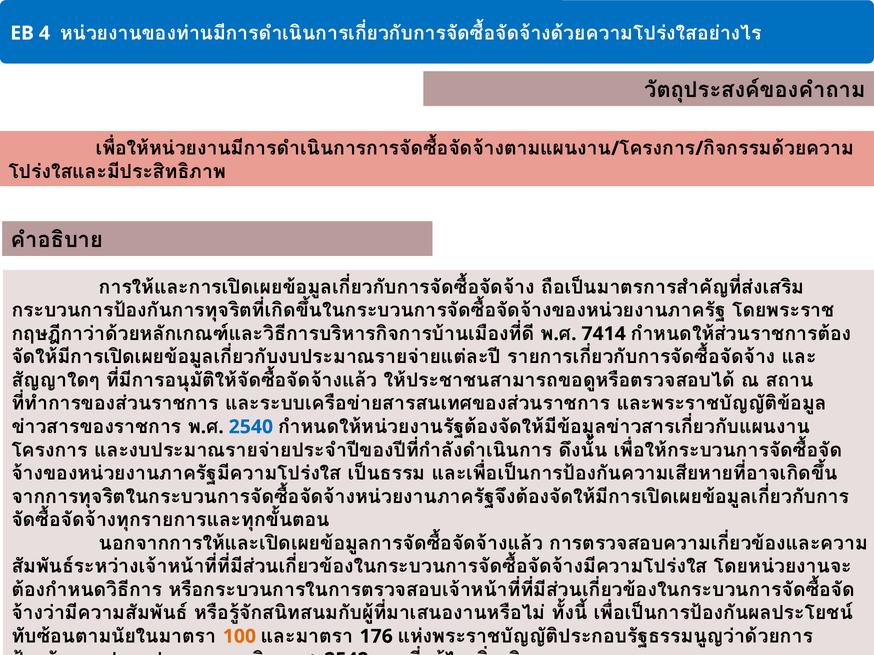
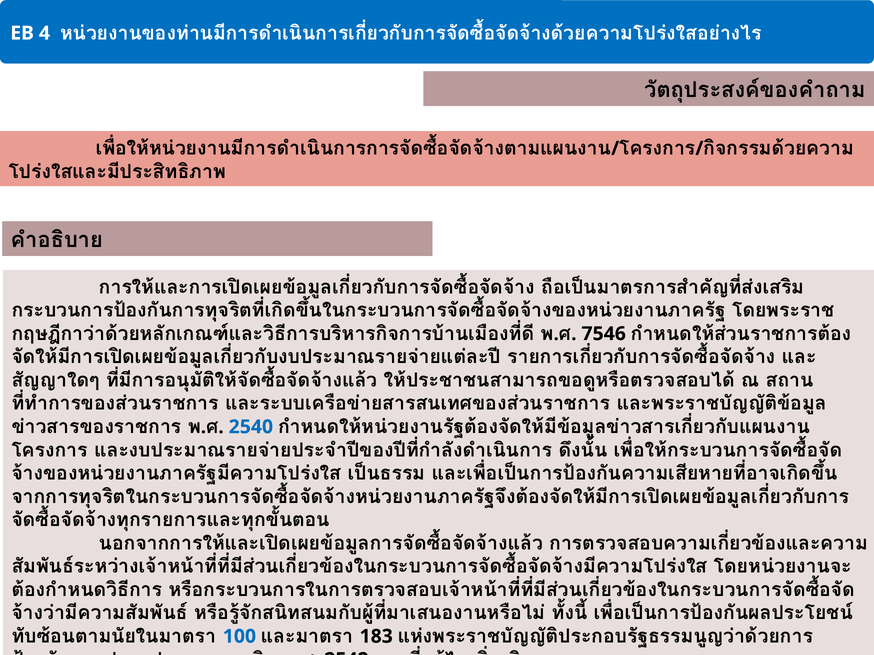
7414: 7414 -> 7546 (604, 334)
100 colour: orange -> blue (239, 637)
176: 176 -> 183 (376, 637)
